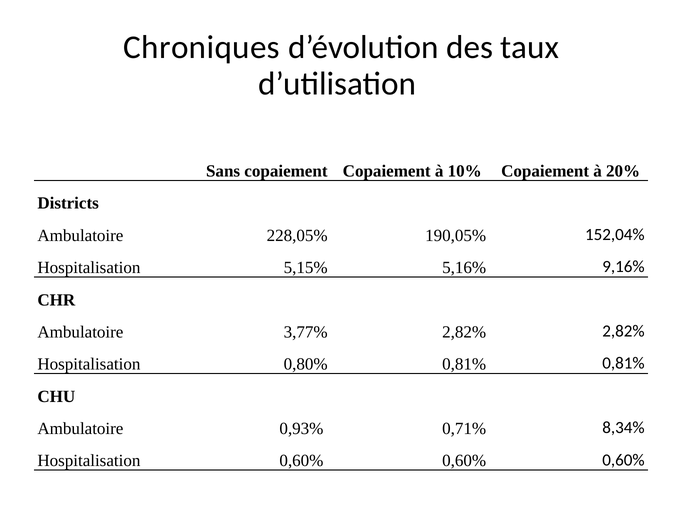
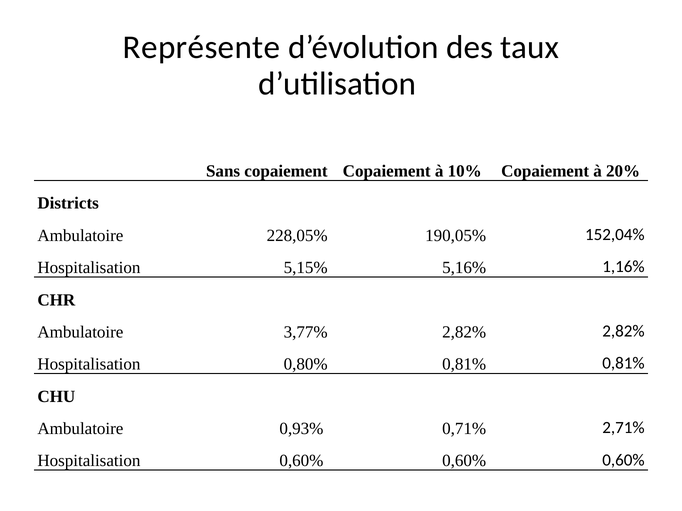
Chroniques: Chroniques -> Représente (202, 47)
9,16%: 9,16% -> 1,16% (623, 267)
8,34%: 8,34% -> 2,71% (623, 428)
